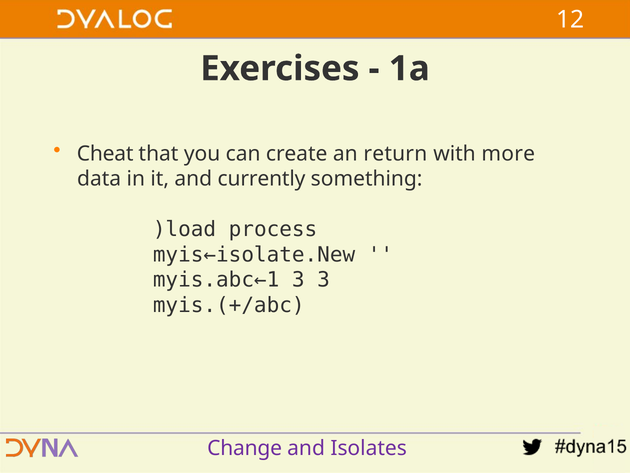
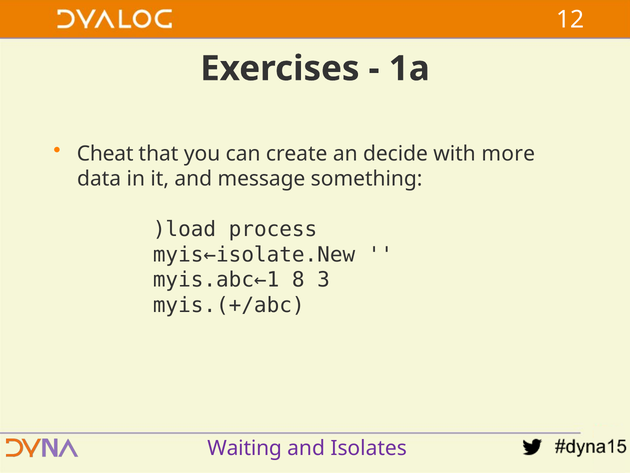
return: return -> decide (395, 154)
currently: currently -> message (261, 179)
myis.abc←1 3: 3 -> 8 (298, 280)
Change: Change -> Waiting (245, 448)
